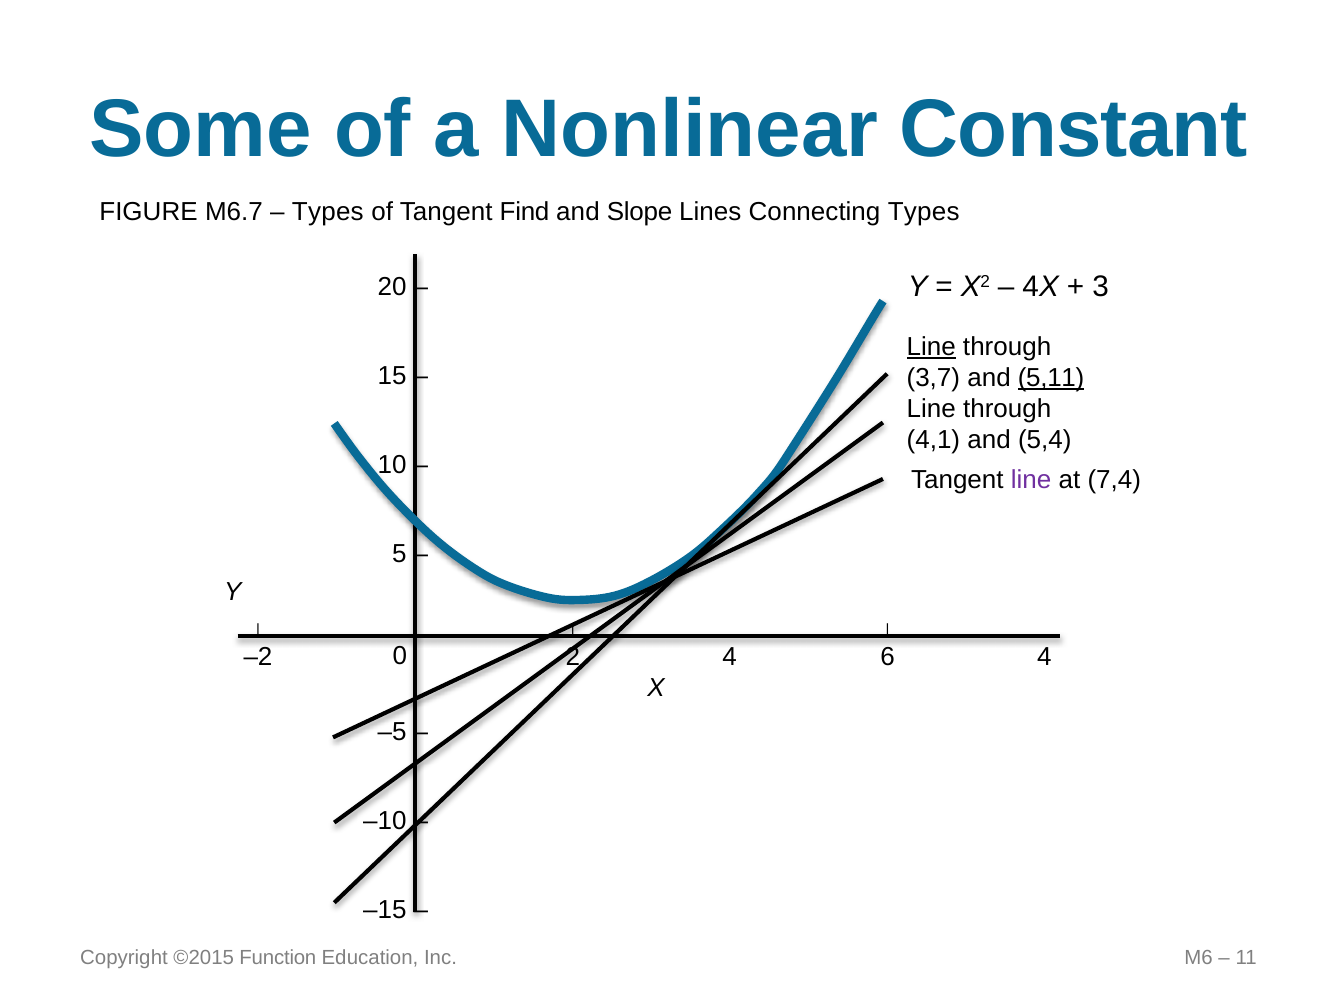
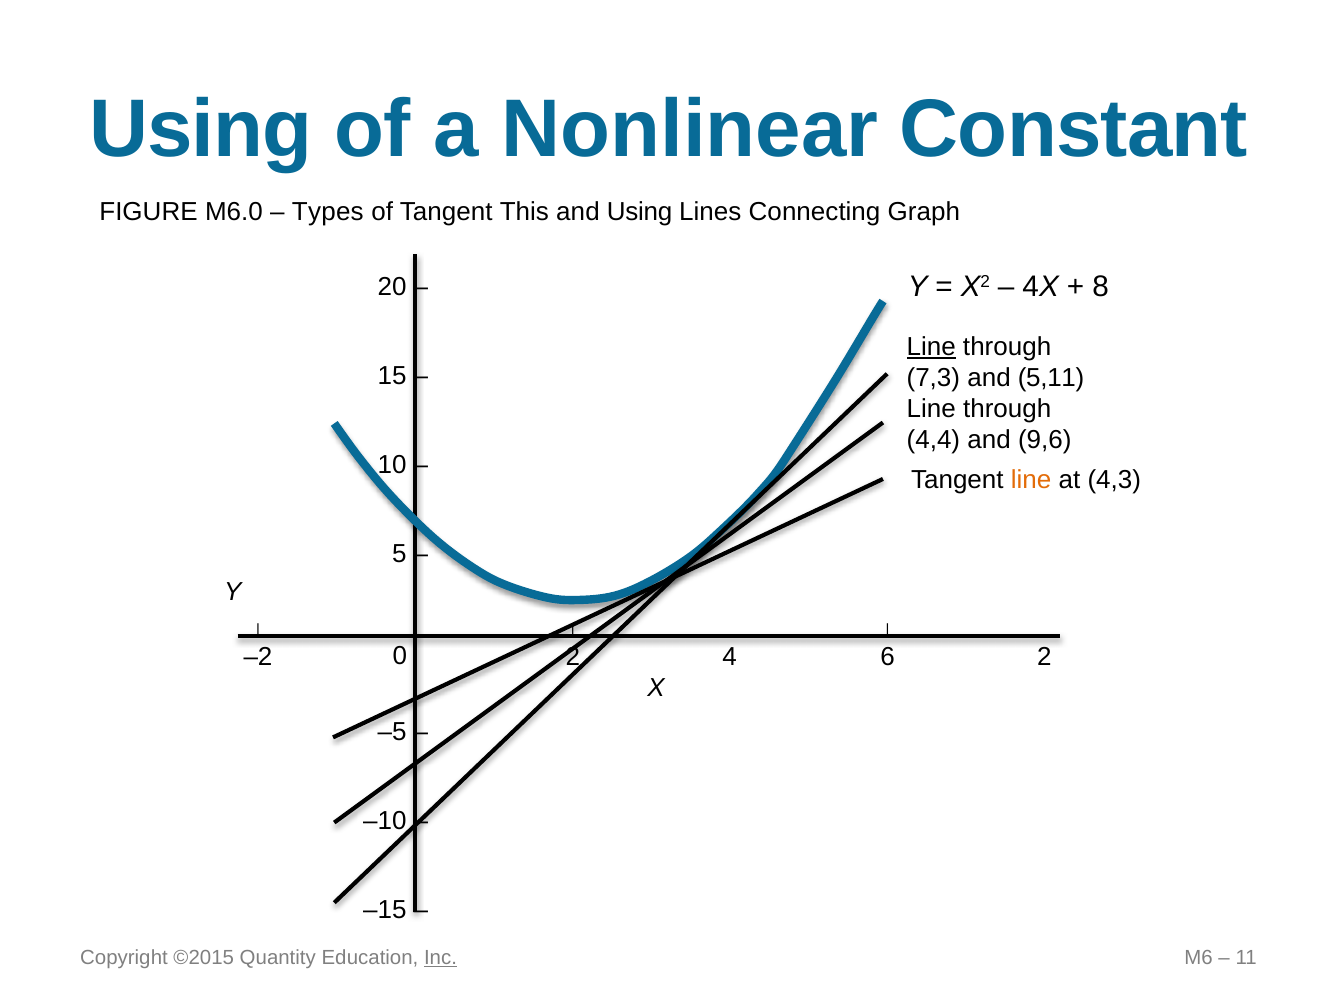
Some: Some -> Using (201, 129)
M6.7: M6.7 -> M6.0 (234, 212)
Find: Find -> This (524, 212)
and Slope: Slope -> Using (640, 212)
Connecting Types: Types -> Graph (924, 212)
3: 3 -> 8 (1101, 286)
3,7: 3,7 -> 7,3 (933, 378)
5,11 underline: present -> none (1051, 378)
4,1: 4,1 -> 4,4 (933, 440)
5,4: 5,4 -> 9,6 (1045, 440)
line colour: purple -> orange (1031, 480)
7,4: 7,4 -> 4,3 (1114, 480)
4: 4 -> 2 (1044, 657)
Function: Function -> Quantity (278, 957)
Inc underline: none -> present (441, 957)
